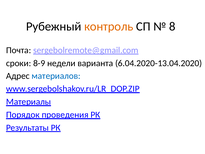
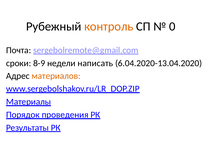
8: 8 -> 0 (172, 26)
варианта: варианта -> написать (95, 63)
материалов colour: blue -> orange (56, 76)
